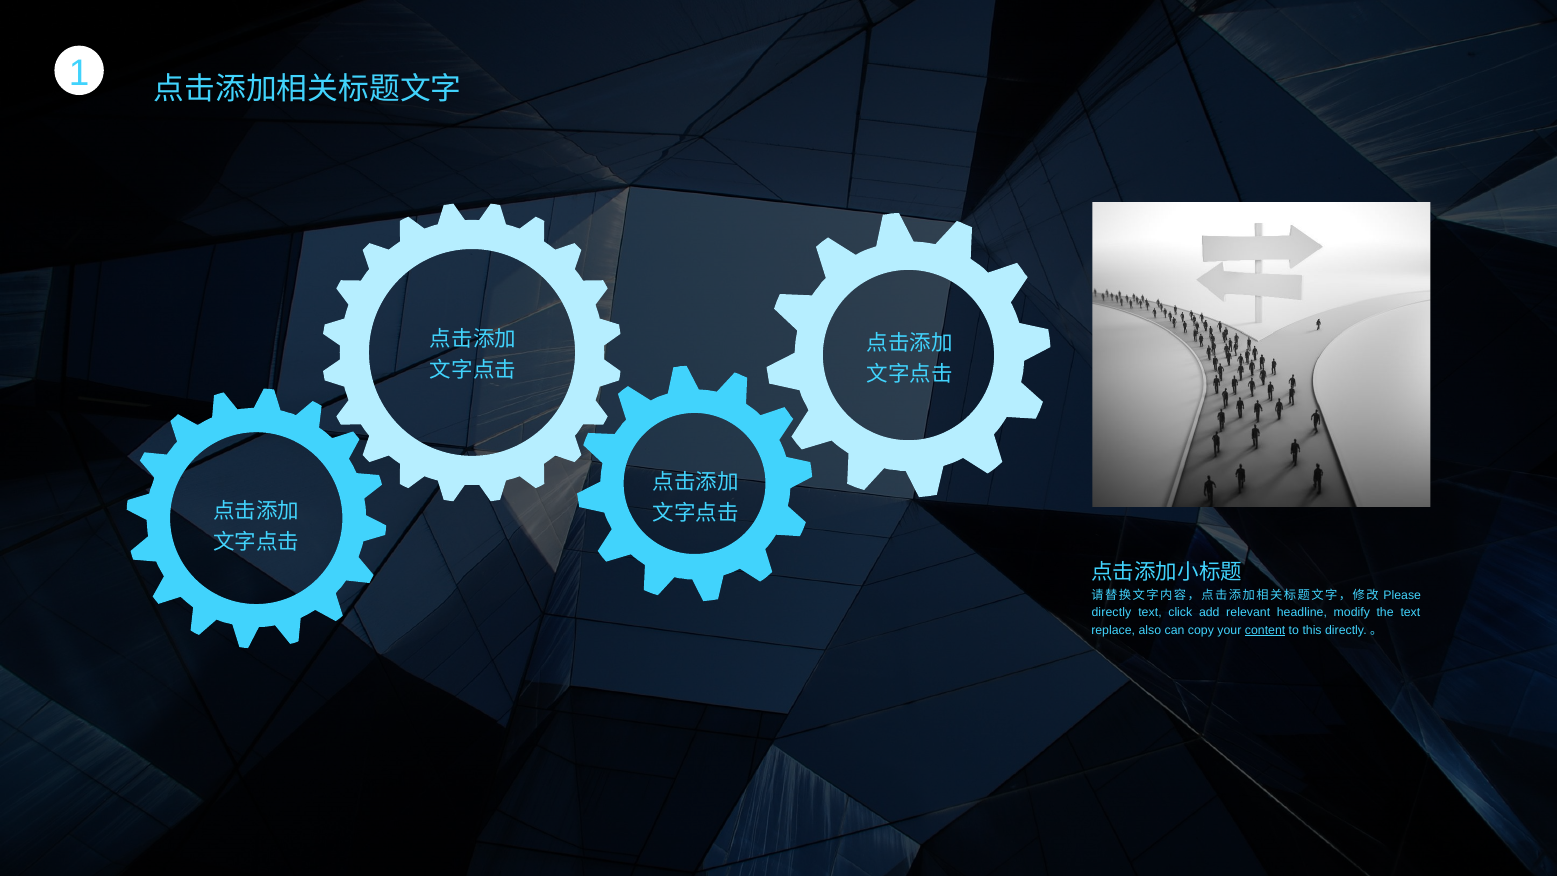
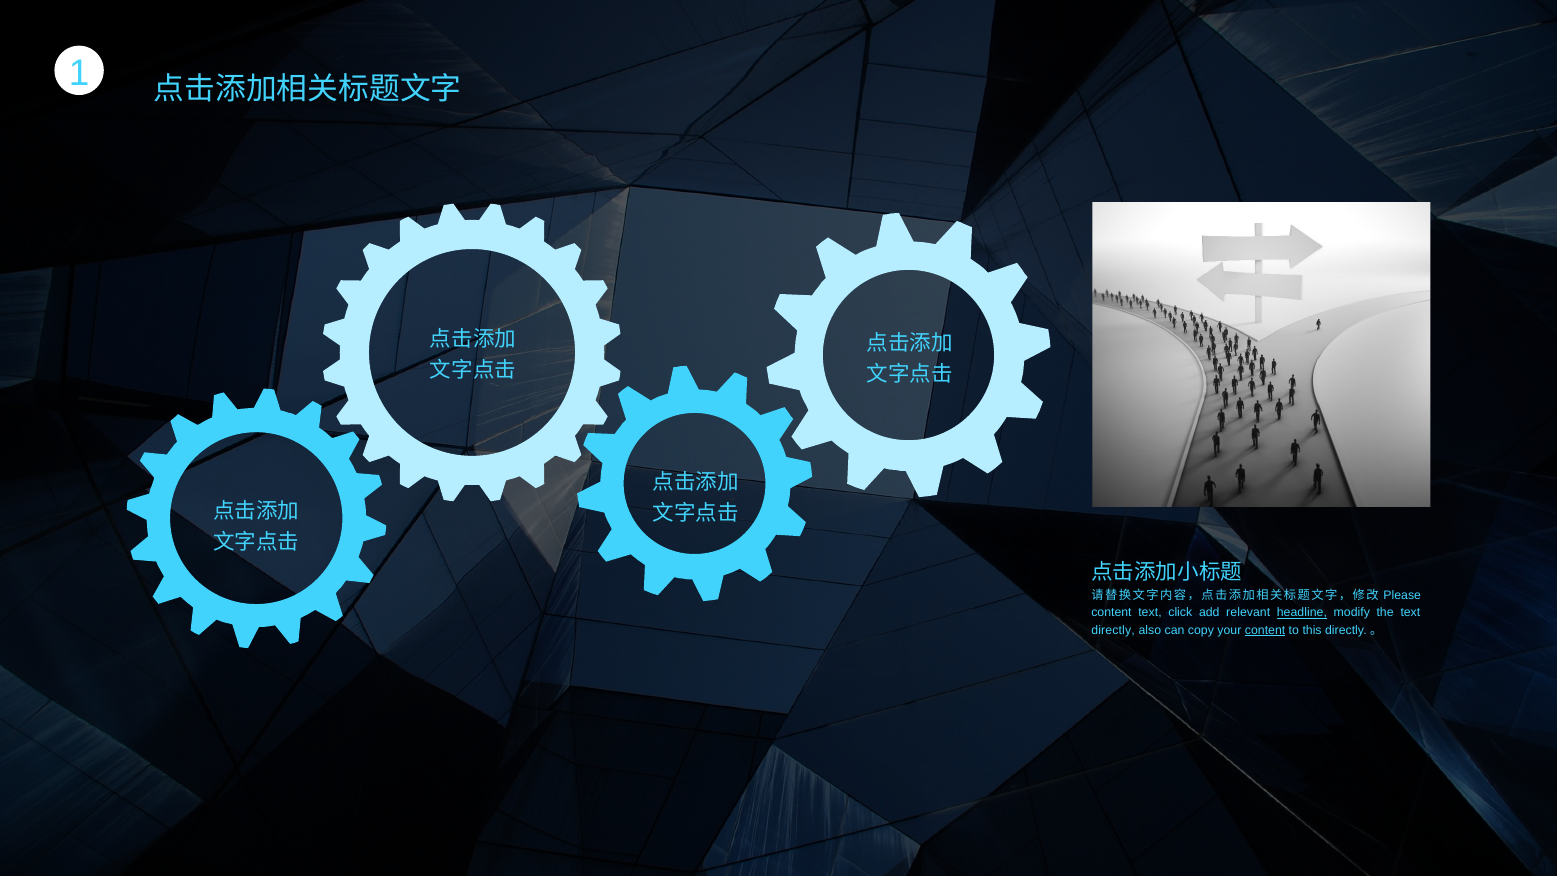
directly: directly -> content (1111, 612)
headline underline: none -> present (1302, 612)
replace: replace -> directly (1113, 630)
